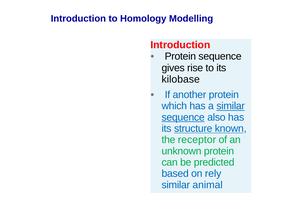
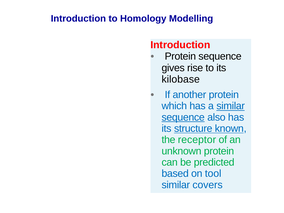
rely: rely -> tool (213, 174)
animal: animal -> covers (208, 185)
